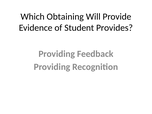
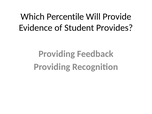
Obtaining: Obtaining -> Percentile (65, 17)
